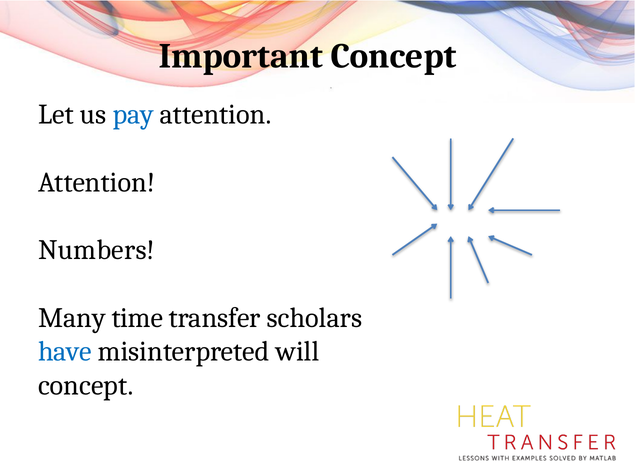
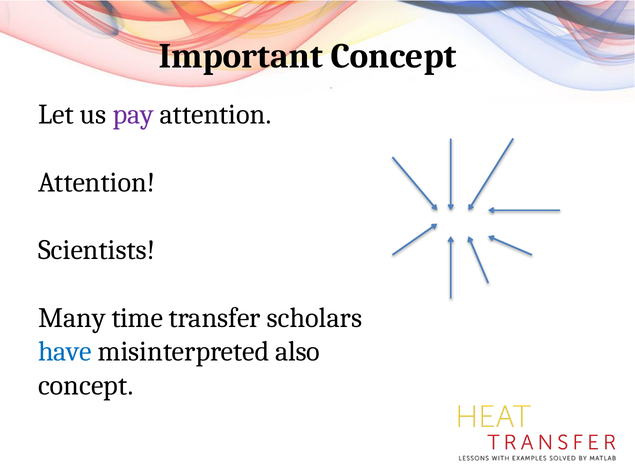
pay colour: blue -> purple (133, 115)
Numbers: Numbers -> Scientists (97, 250)
will: will -> also (298, 352)
